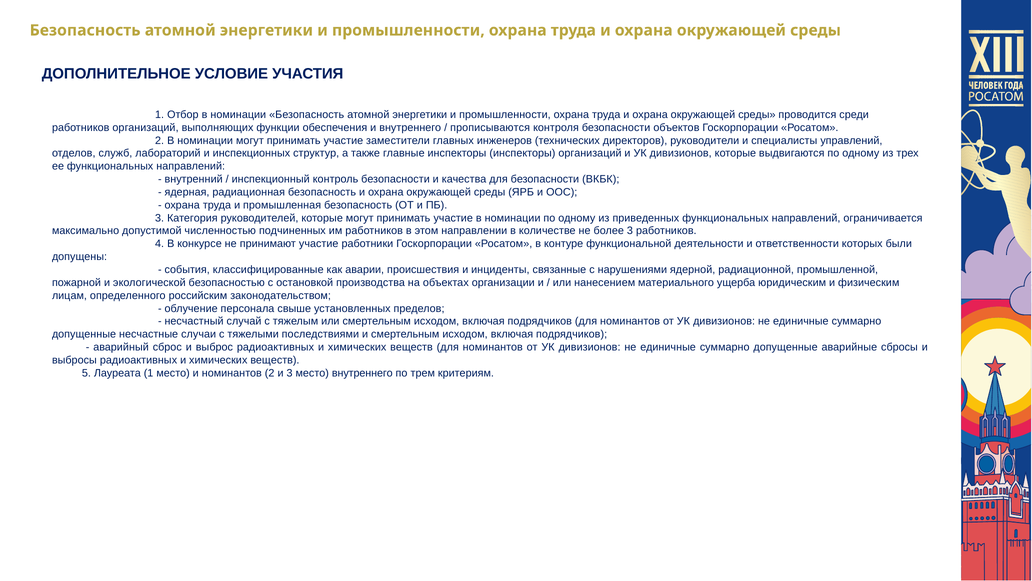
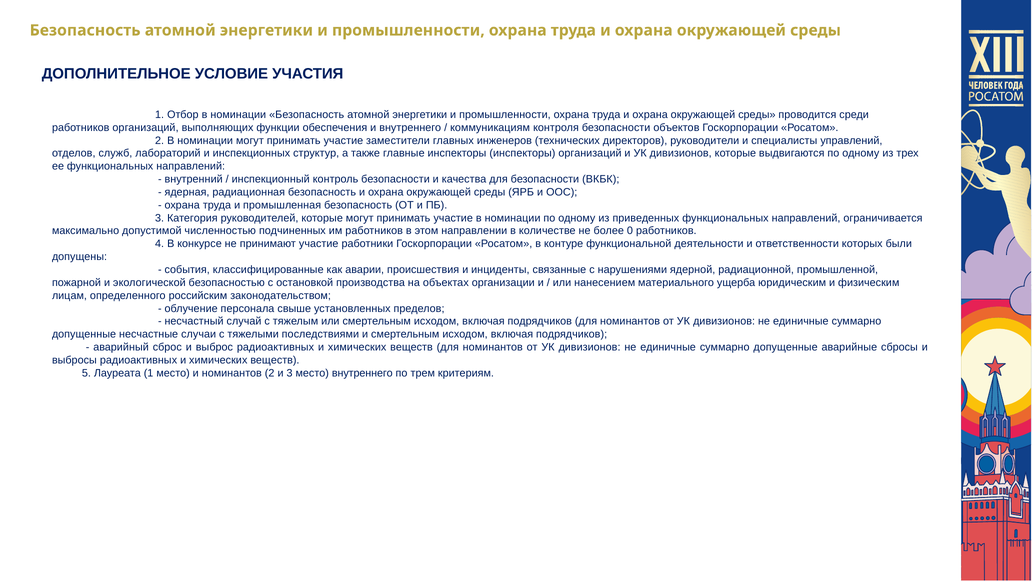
прописываются: прописываются -> коммуникациям (490, 127)
более 3: 3 -> 0 (630, 231)
